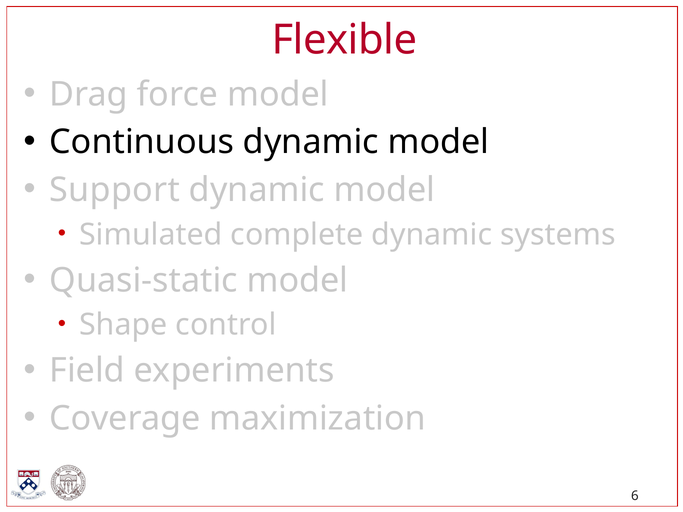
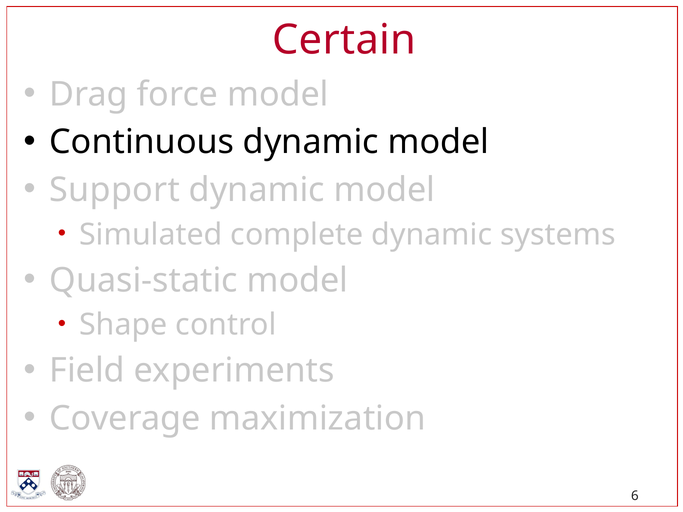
Flexible: Flexible -> Certain (344, 40)
